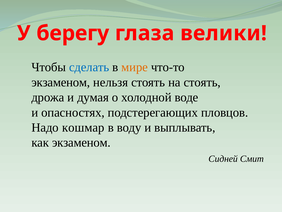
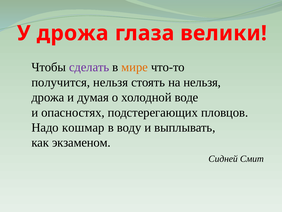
У берегу: берегу -> дрожа (73, 33)
сделать colour: blue -> purple (89, 67)
экзаменом: экзаменом -> получится (61, 82)
на стоять: стоять -> нельзя (202, 82)
